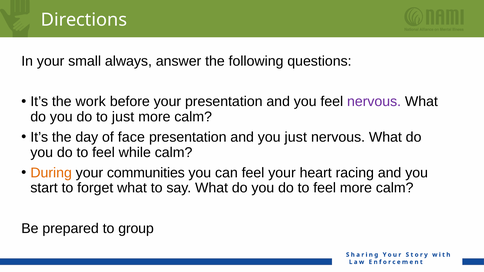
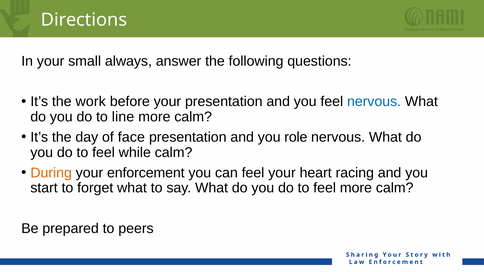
nervous colour: purple -> blue (374, 102)
to just: just -> line (123, 117)
you just: just -> role (296, 137)
communities: communities -> enforcement (146, 173)
group: group -> peers (136, 229)
